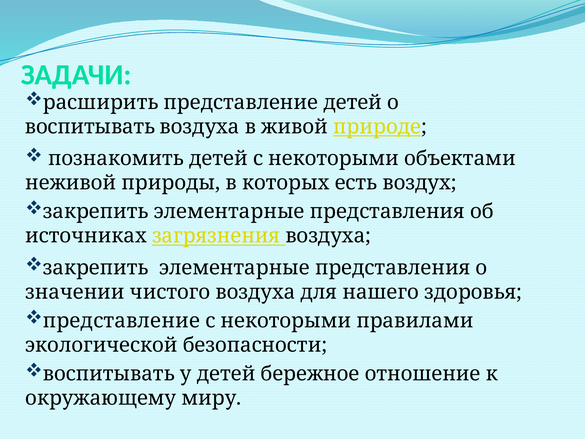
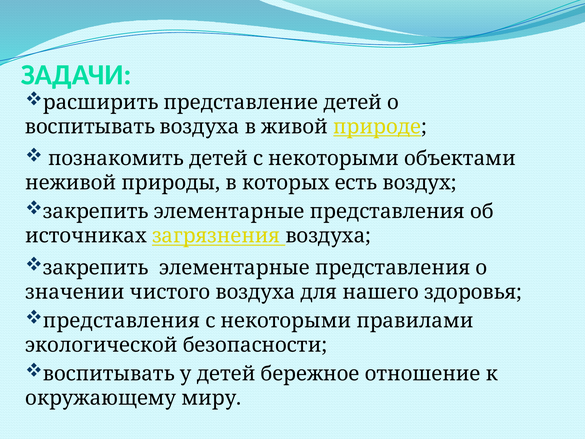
представление: представление -> представления (121, 321)
